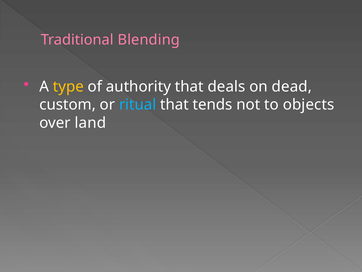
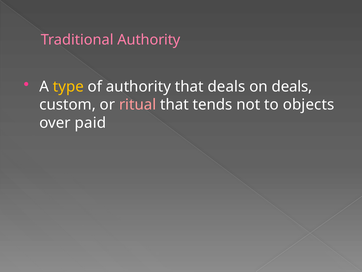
Traditional Blending: Blending -> Authority (149, 40)
on dead: dead -> deals (292, 86)
ritual colour: light blue -> pink (138, 105)
land: land -> paid (90, 123)
